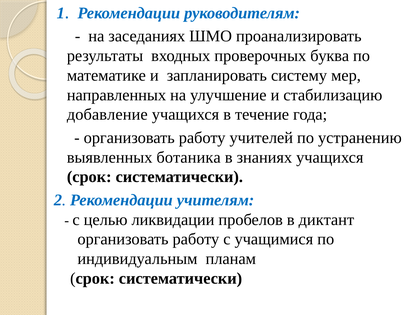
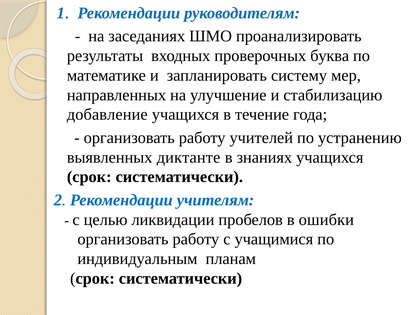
ботаника: ботаника -> диктанте (189, 157)
диктант: диктант -> ошибки (326, 220)
